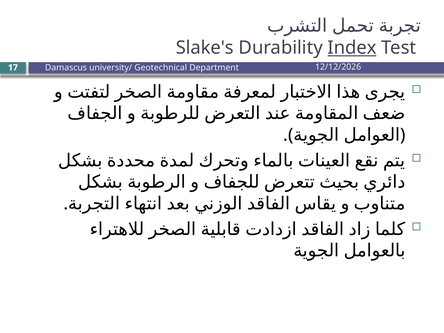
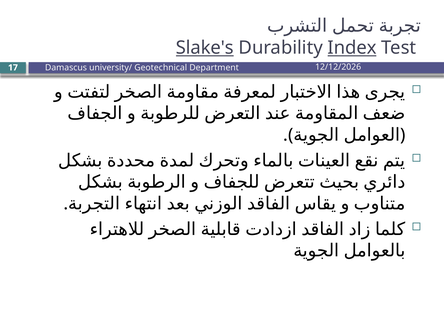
Slake's underline: none -> present (205, 48)
